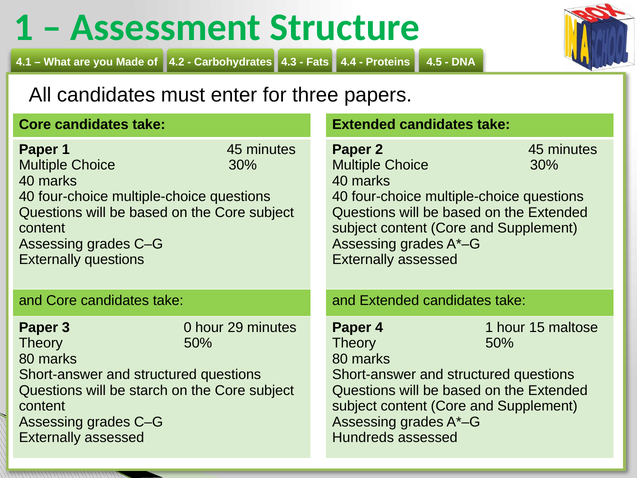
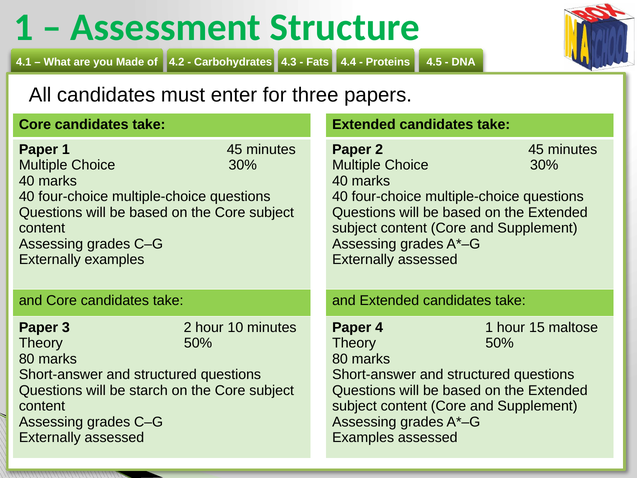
Externally questions: questions -> examples (114, 259)
3 0: 0 -> 2 (188, 327)
29: 29 -> 10 (235, 327)
Hundreds: Hundreds -> Examples (363, 437)
